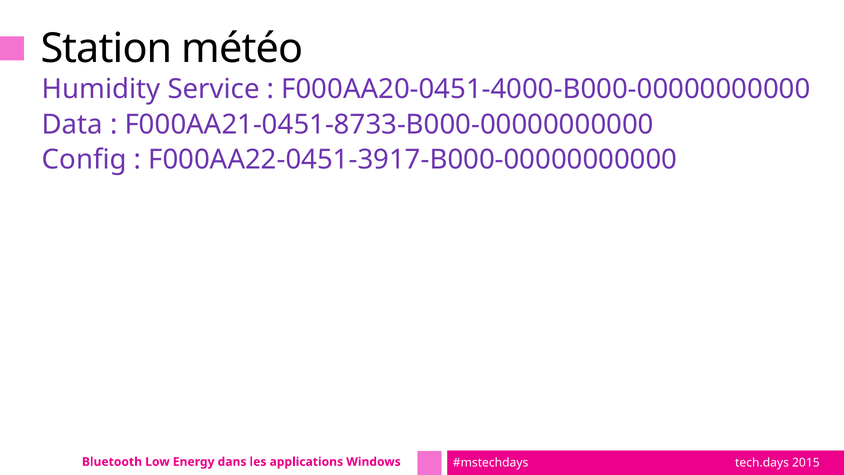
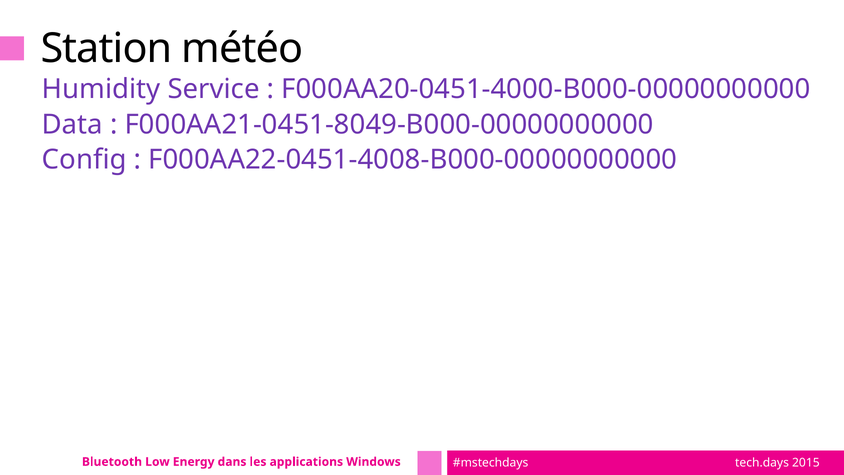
F000AA21-0451-8733-B000-00000000000: F000AA21-0451-8733-B000-00000000000 -> F000AA21-0451-8049-B000-00000000000 (389, 124)
F000AA22-0451-3917-B000-00000000000: F000AA22-0451-3917-B000-00000000000 -> F000AA22-0451-4008-B000-00000000000 (413, 160)
